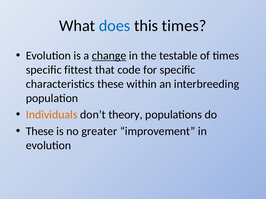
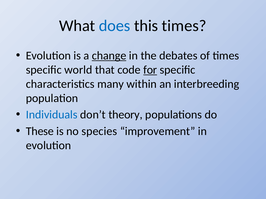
testable: testable -> debates (178, 56)
fittest: fittest -> world (78, 70)
for underline: none -> present (150, 70)
characteristics these: these -> many (111, 84)
Individuals colour: orange -> blue (52, 115)
greater: greater -> species (99, 131)
